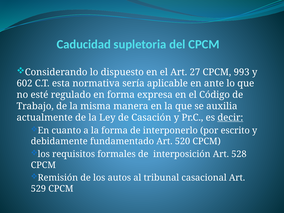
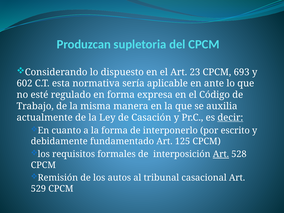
Caducidad: Caducidad -> Produzcan (84, 44)
27: 27 -> 23 (195, 72)
993: 993 -> 693 (242, 72)
520: 520 -> 125 (182, 141)
Art underline: none -> present (221, 154)
